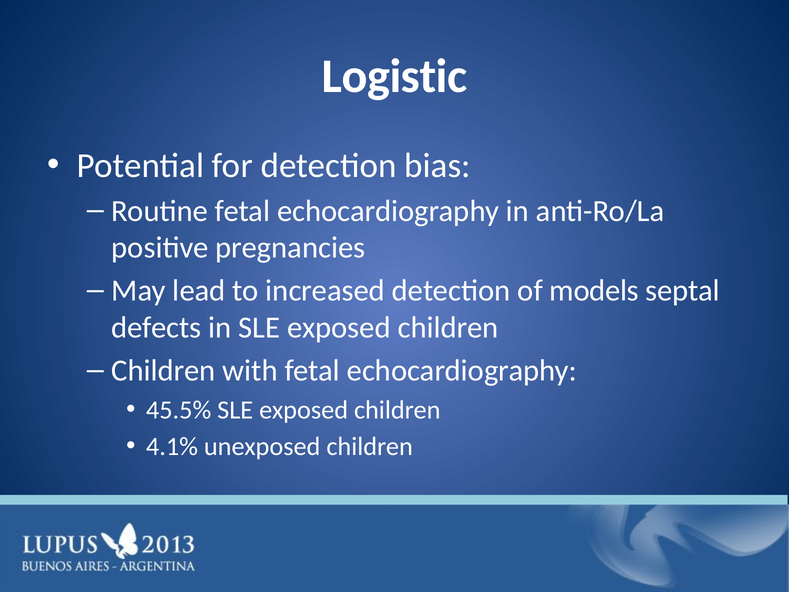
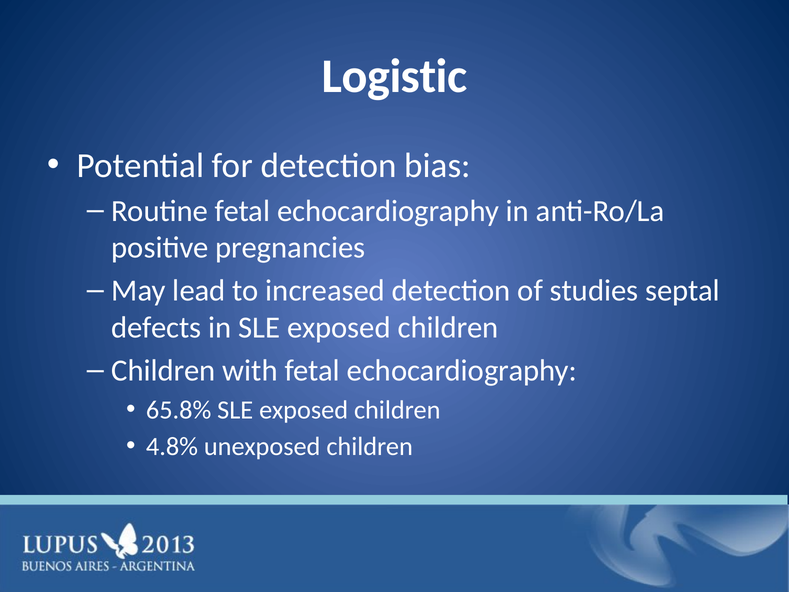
models: models -> studies (594, 291)
45.5%: 45.5% -> 65.8% (179, 410)
4.1%: 4.1% -> 4.8% (172, 446)
